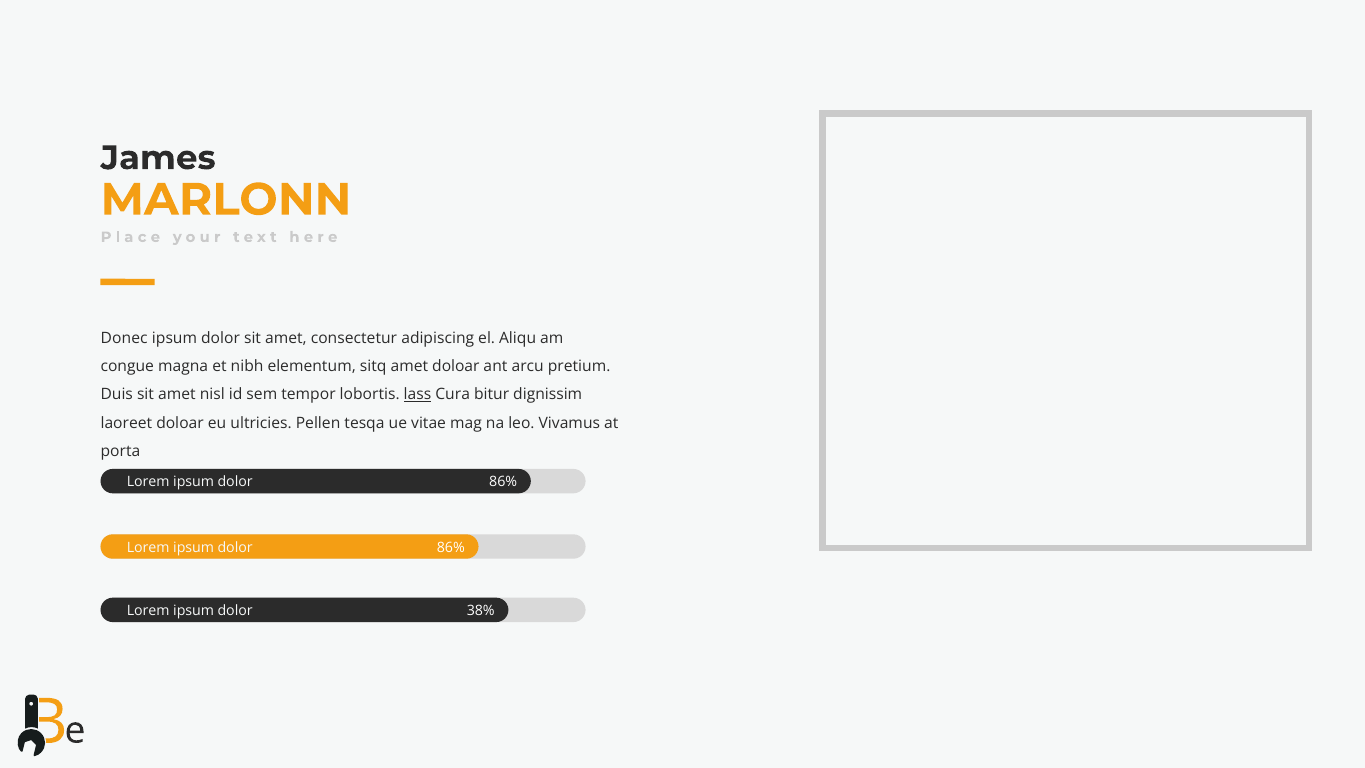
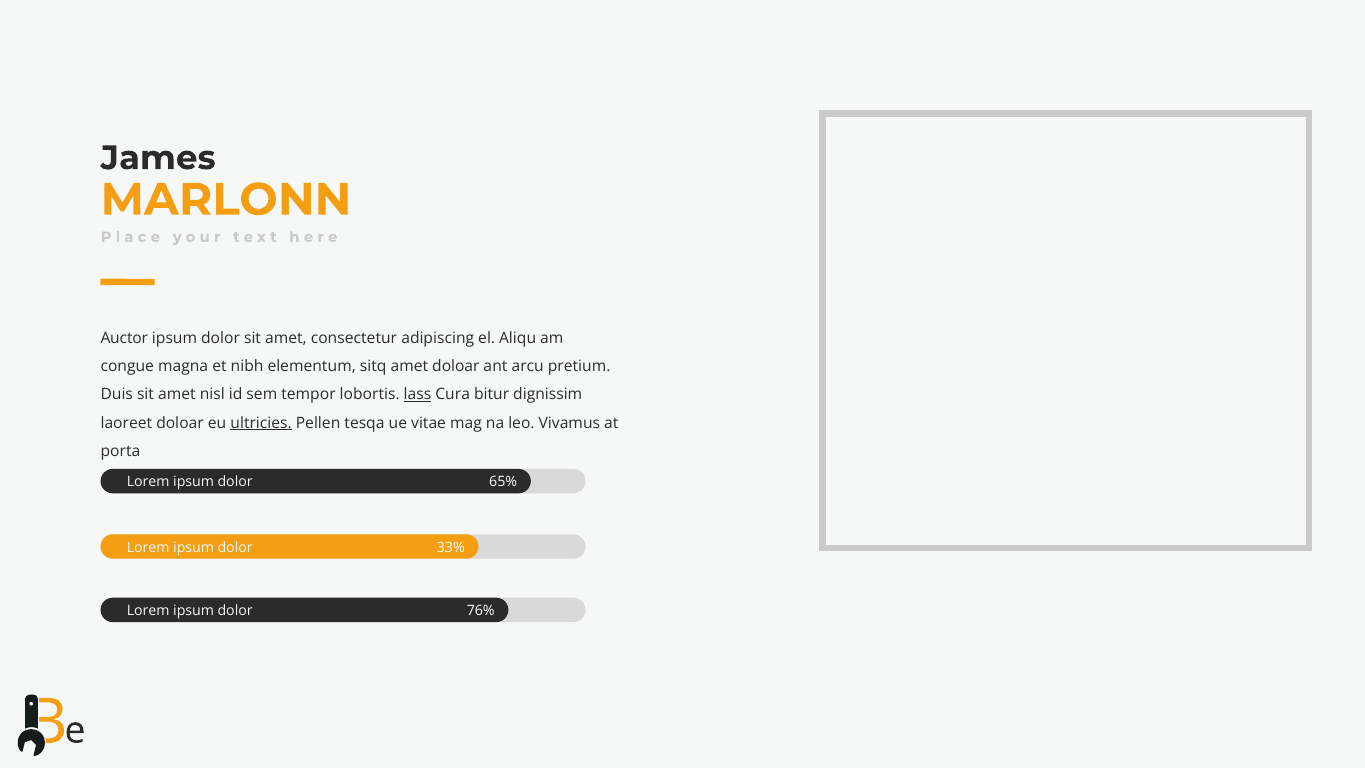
Donec: Donec -> Auctor (124, 338)
ultricies underline: none -> present (261, 423)
86%: 86% -> 65% (503, 482)
86%: 86% -> 33% (451, 547)
38%: 38% -> 76% (481, 611)
